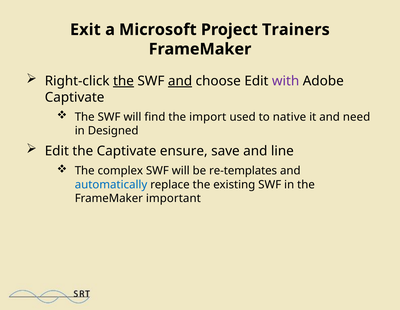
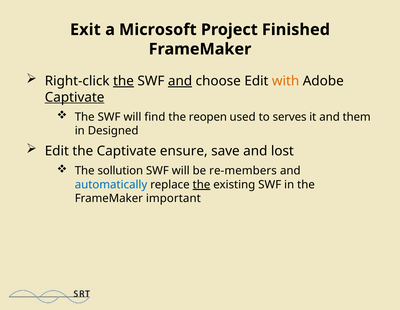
Trainers: Trainers -> Finished (296, 30)
with colour: purple -> orange (286, 81)
Captivate underline: none -> present (75, 97)
import: import -> reopen (208, 117)
native: native -> serves (290, 117)
need: need -> them (357, 117)
line: line -> lost (282, 151)
complex: complex -> sollution (120, 170)
re-templates: re-templates -> re-members (243, 170)
the underline: none -> present (201, 184)
